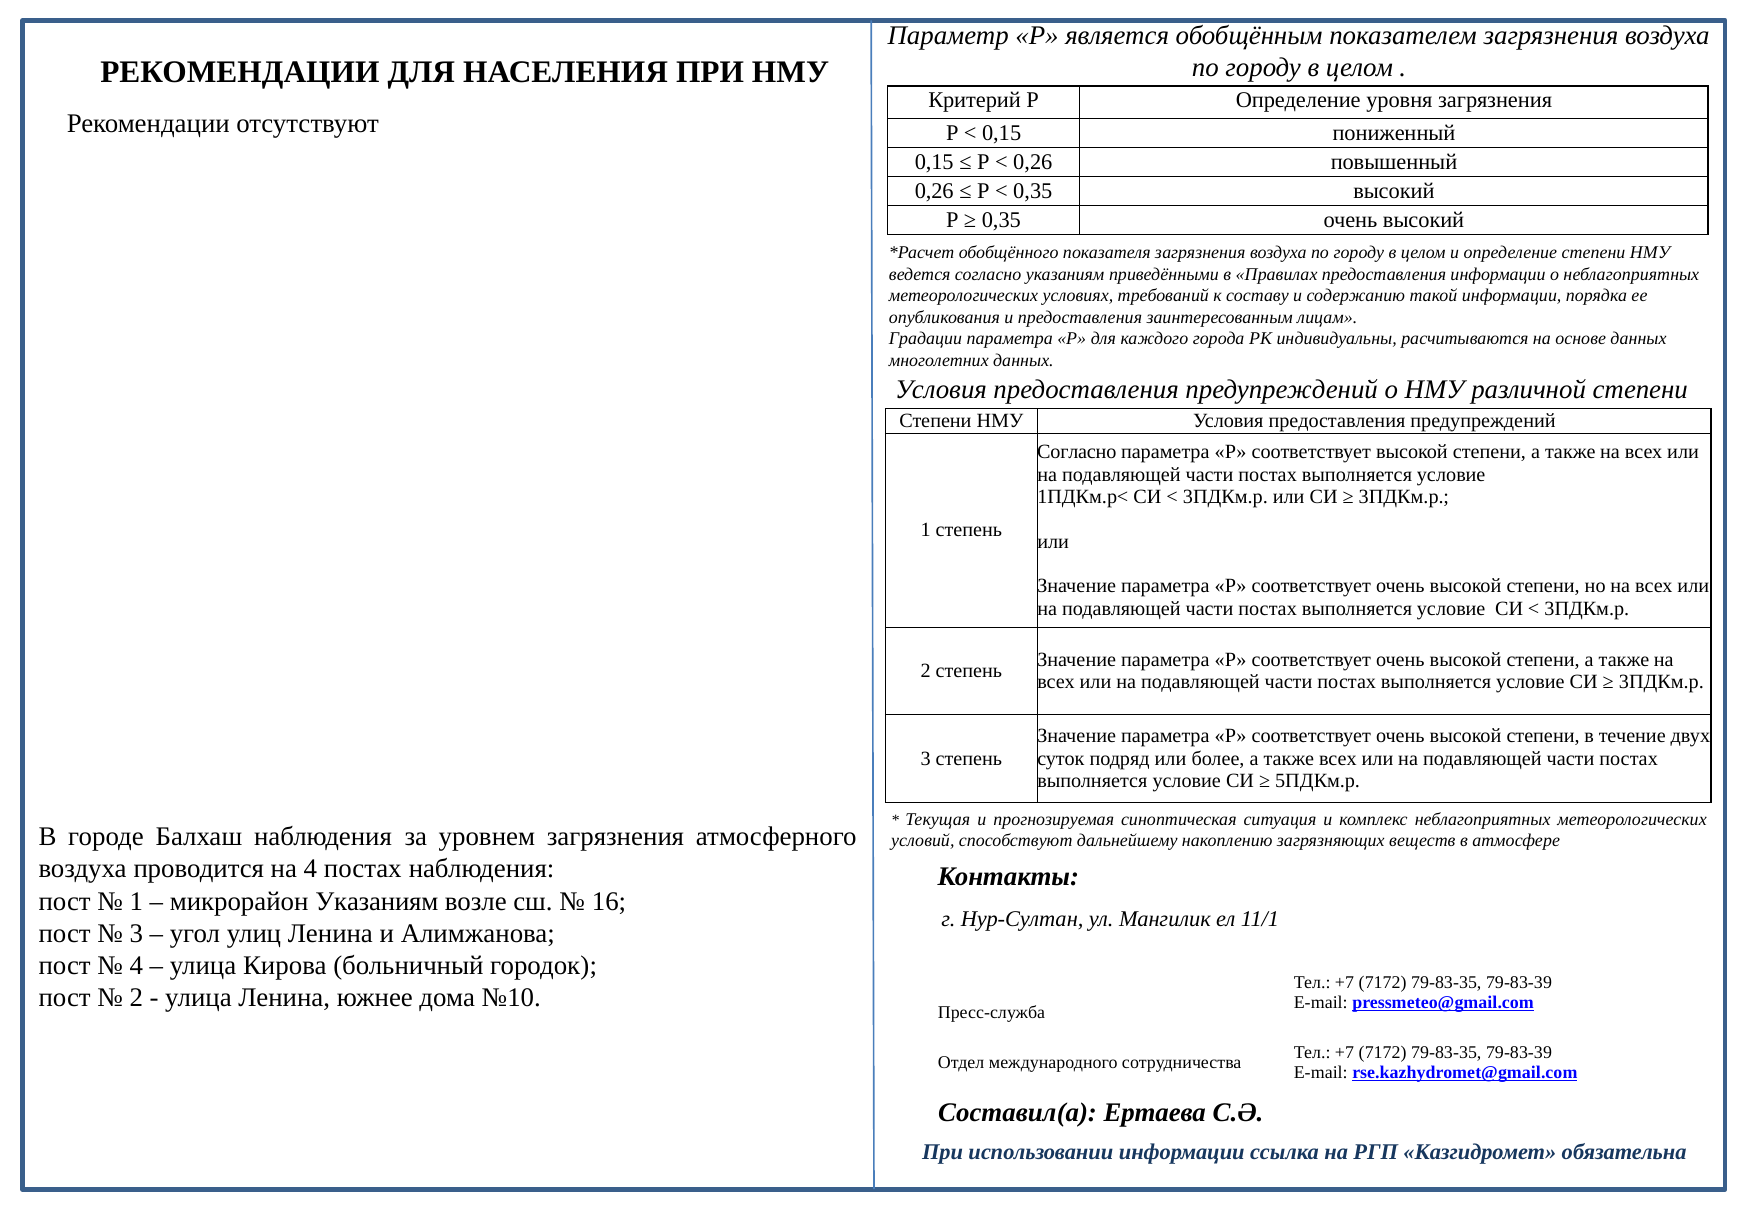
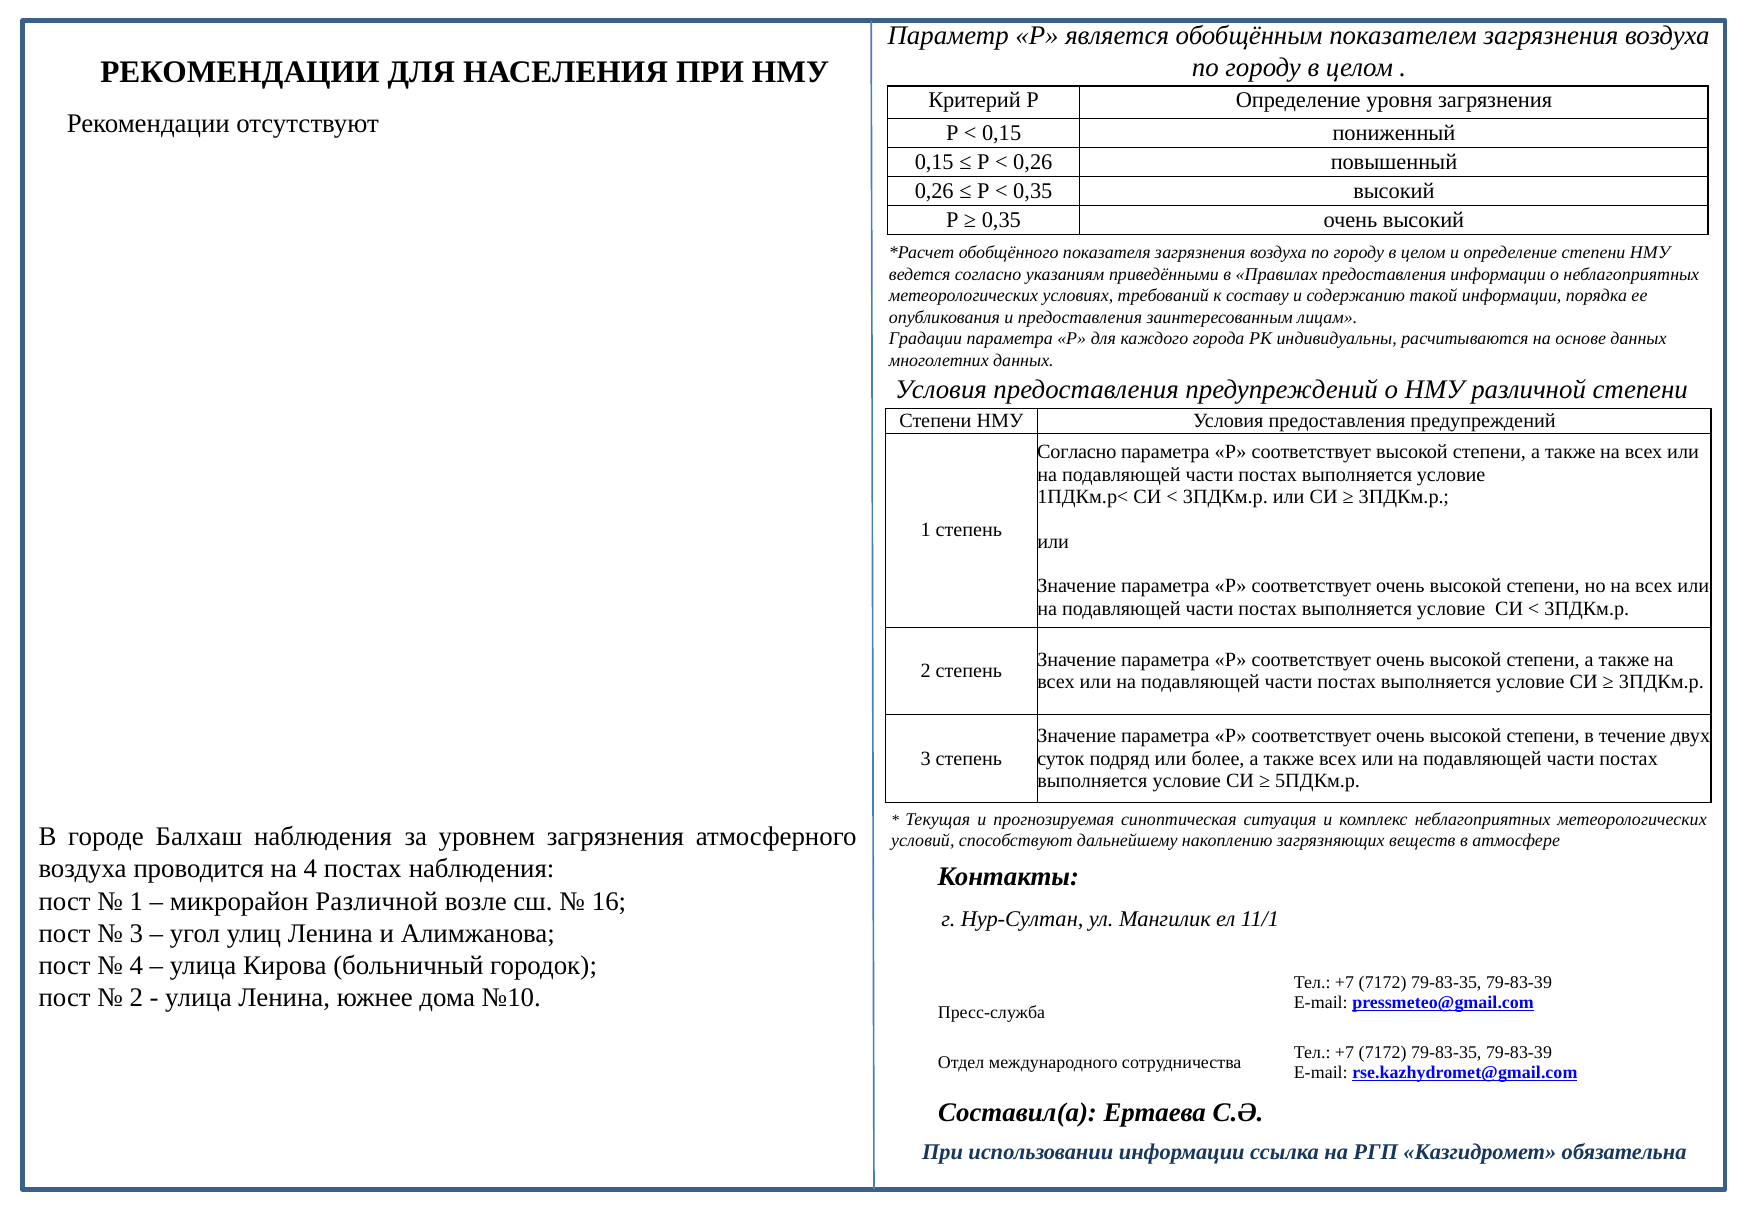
микрорайон Указаниям: Указаниям -> Различной (377, 901)
